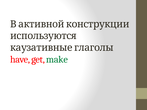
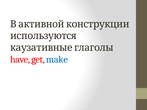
make colour: green -> blue (57, 59)
